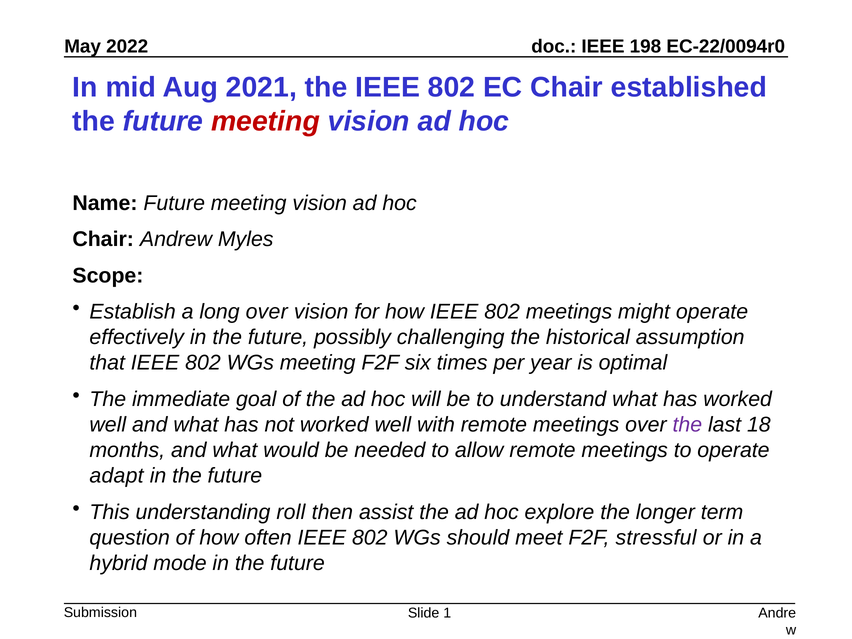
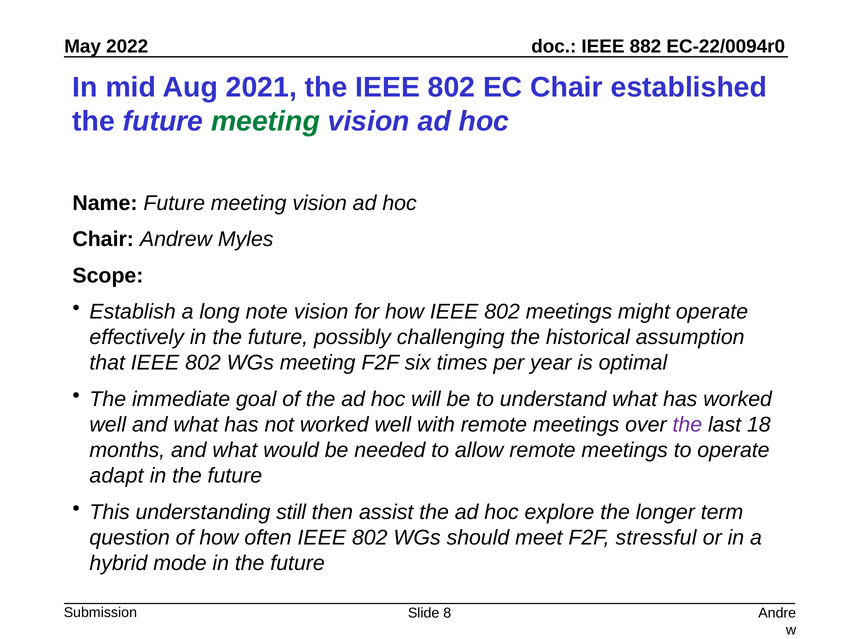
198: 198 -> 882 (645, 47)
meeting colour: red -> green (266, 121)
long over: over -> note (267, 312)
roll: roll -> still (291, 512)
1: 1 -> 8 (447, 613)
